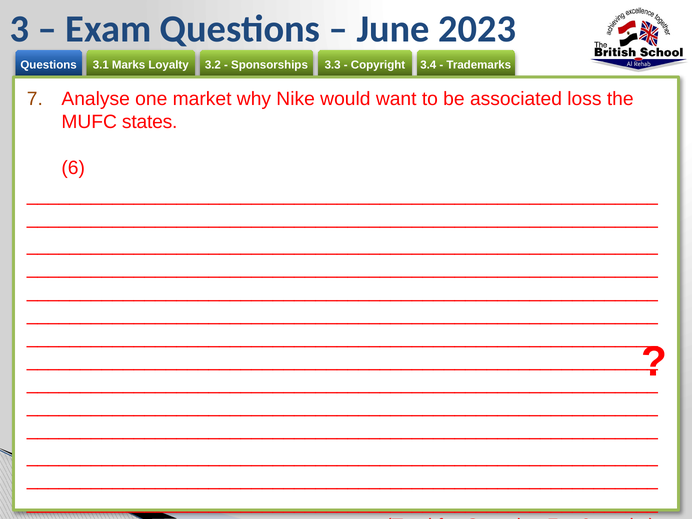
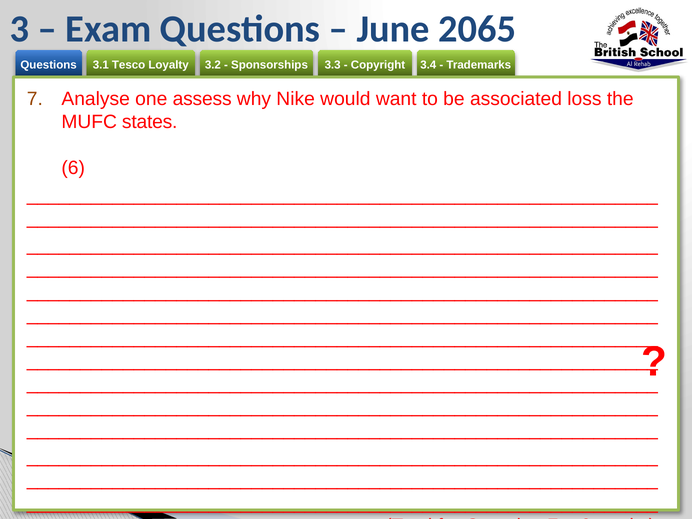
2023: 2023 -> 2065 (477, 29)
Marks: Marks -> Tesco (129, 65)
market: market -> assess (202, 99)
